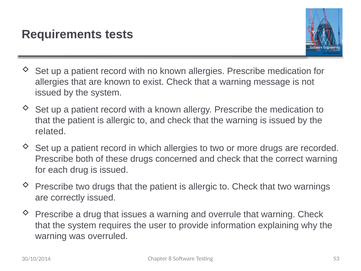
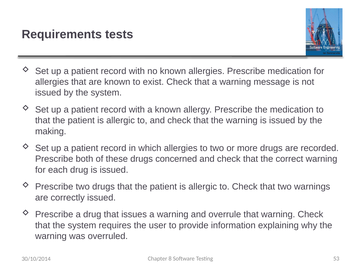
related: related -> making (51, 131)
